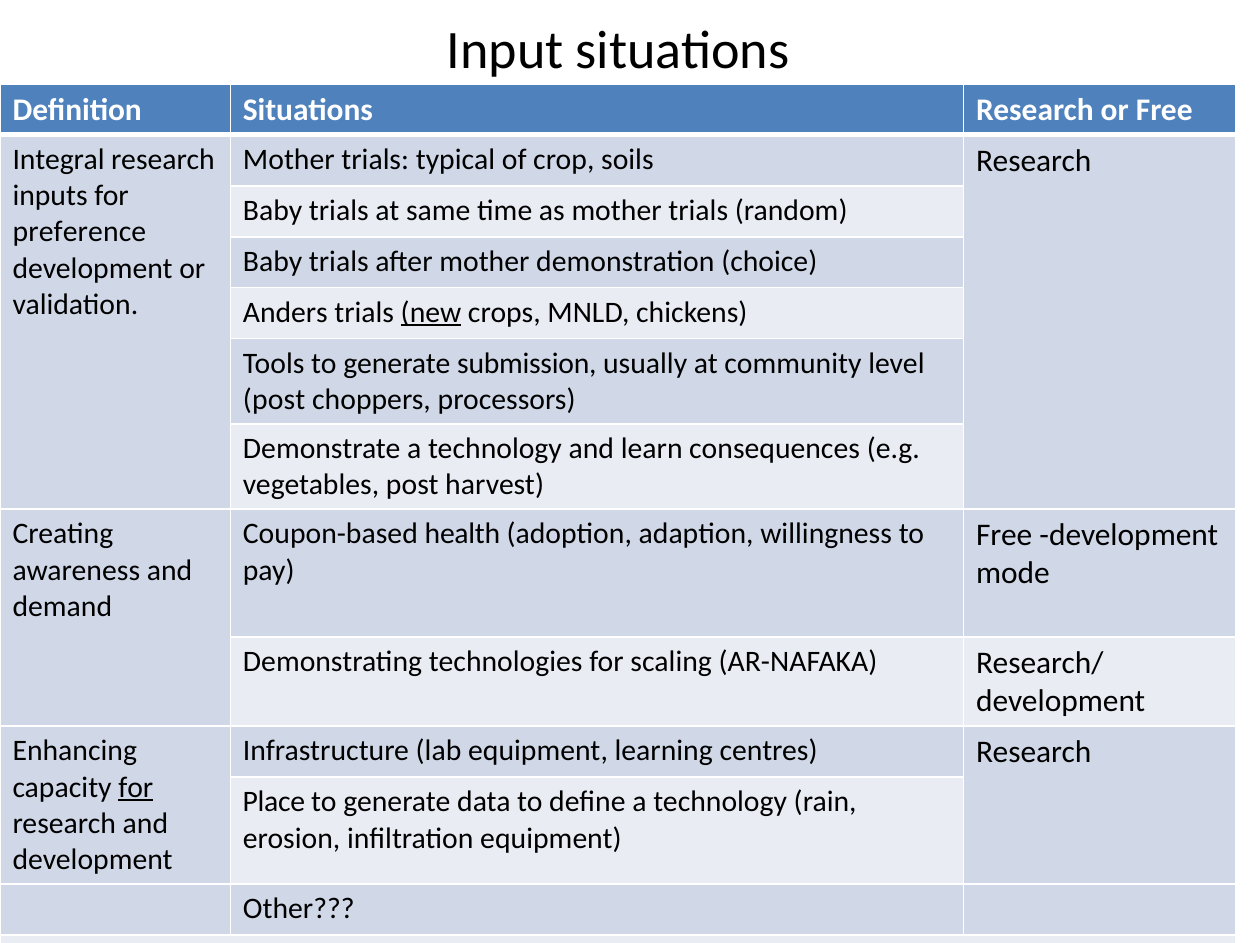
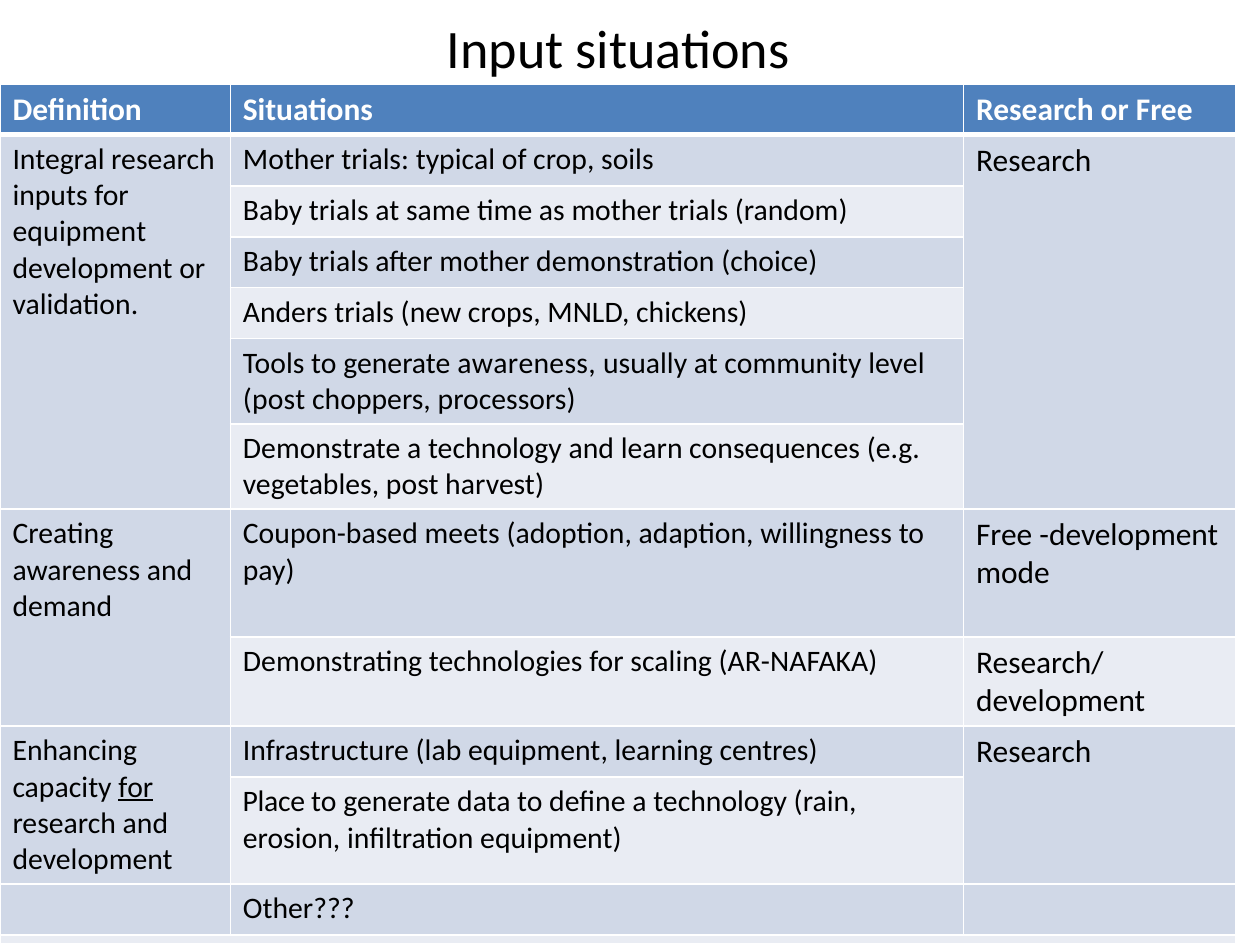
preference: preference -> equipment (79, 232)
new underline: present -> none (431, 312)
generate submission: submission -> awareness (527, 363)
health: health -> meets (462, 534)
